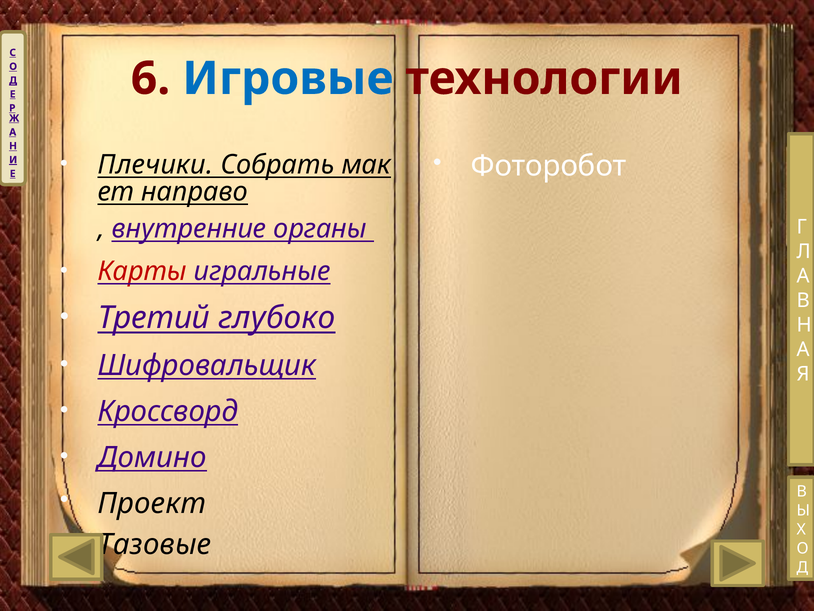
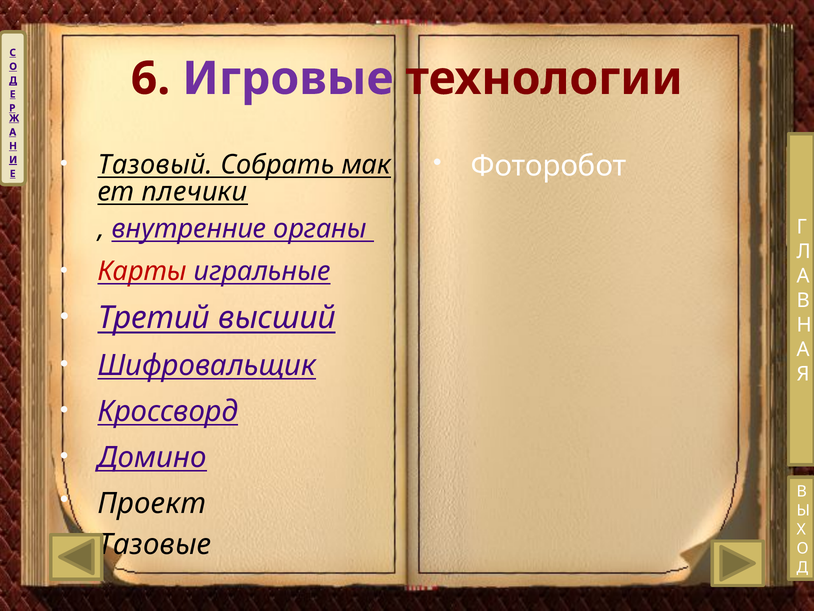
Игровые colour: blue -> purple (288, 79)
Плечики: Плечики -> Тазовый (155, 165)
направо: направо -> плечики (195, 192)
глубоко: глубоко -> высший (277, 318)
